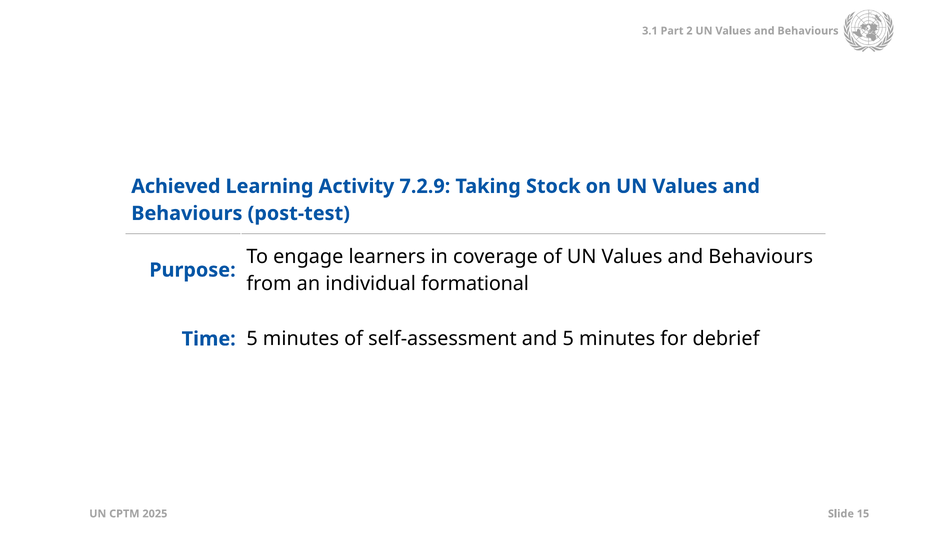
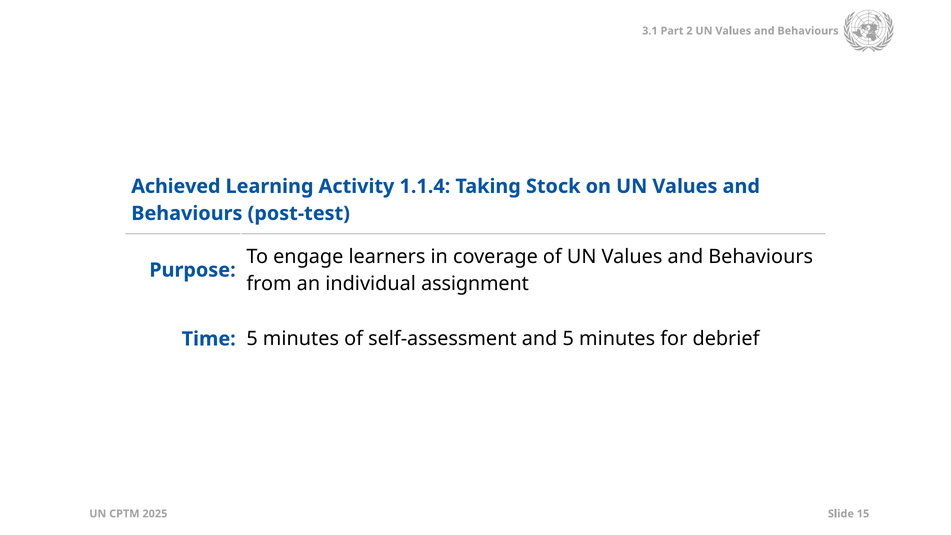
7.2.9: 7.2.9 -> 1.1.4 (425, 186)
formational: formational -> assignment (475, 284)
